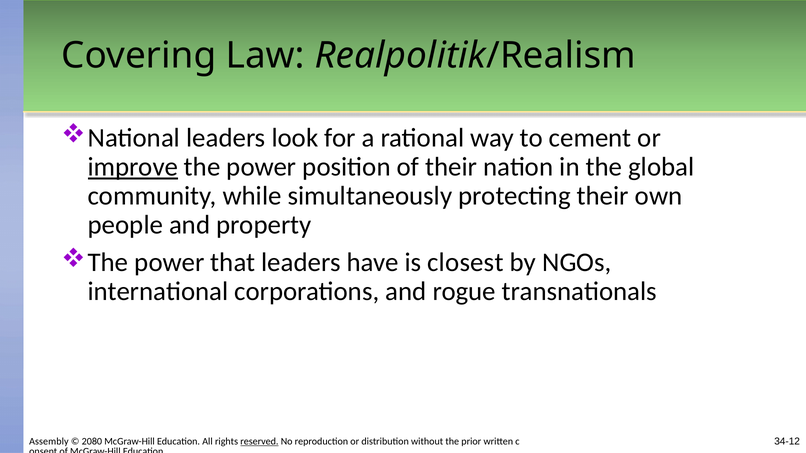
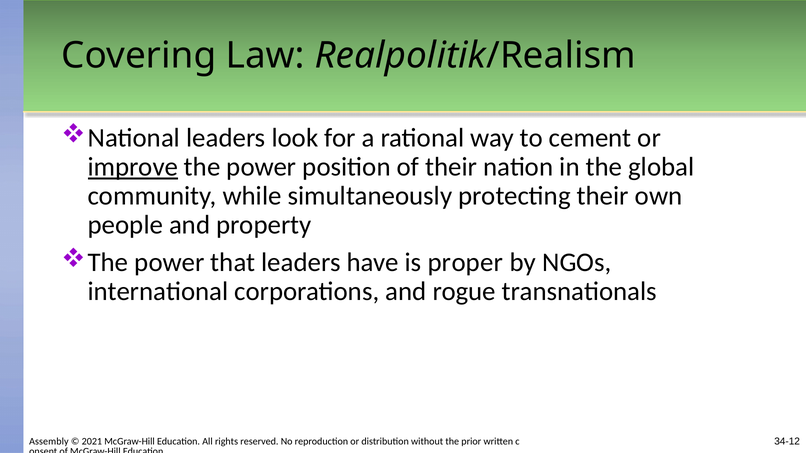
closest: closest -> proper (465, 263)
2080: 2080 -> 2021 (92, 442)
reserved underline: present -> none (259, 442)
